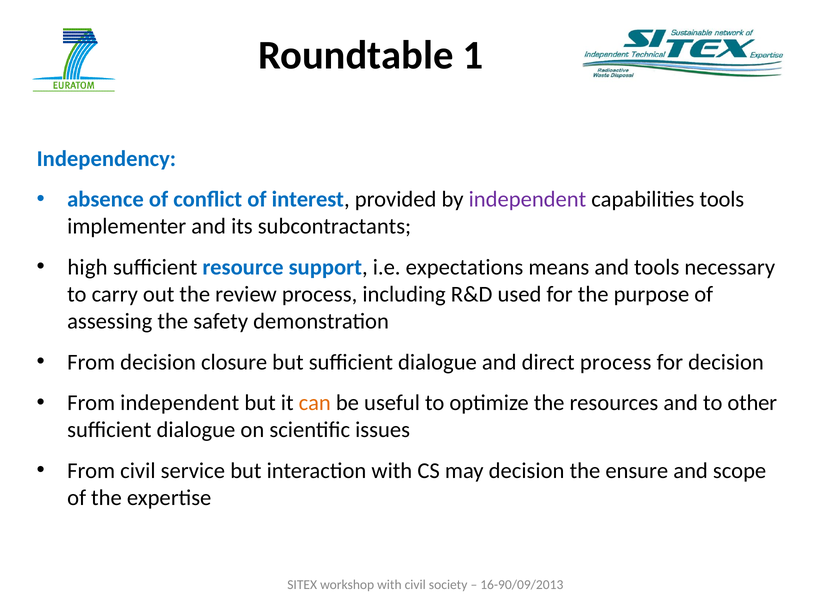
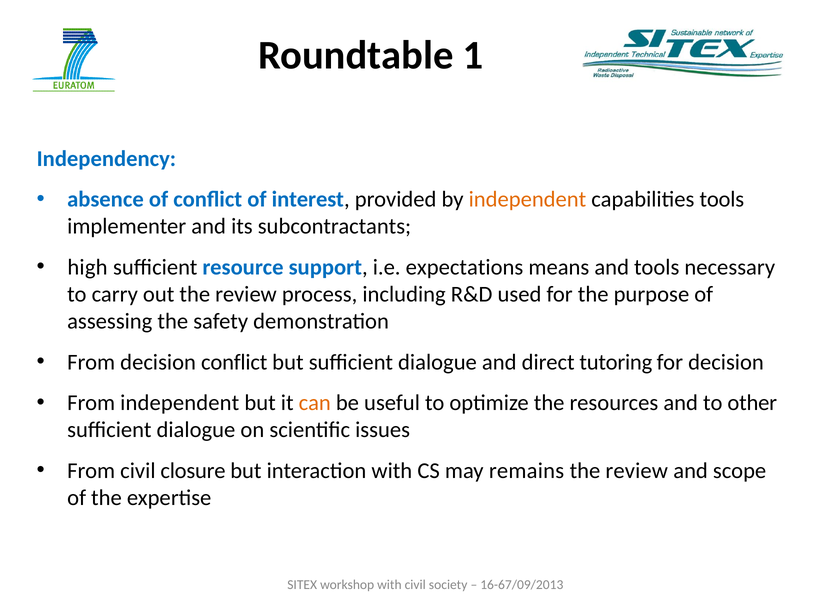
independent colour: purple -> orange (527, 199)
decision closure: closure -> conflict (234, 362)
direct process: process -> tutoring (616, 362)
service: service -> closure (193, 470)
may decision: decision -> remains (526, 470)
ensure: ensure -> review (637, 470)
16-90/09/2013: 16-90/09/2013 -> 16-67/09/2013 (522, 585)
